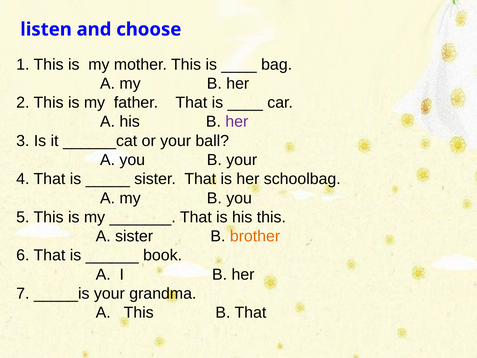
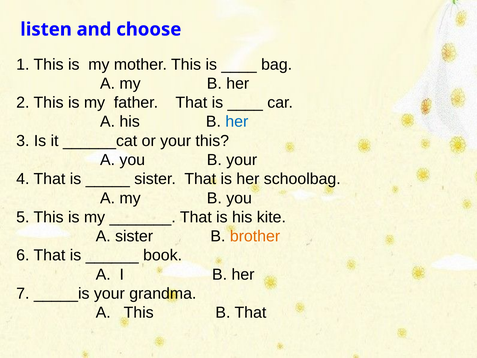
her colour: purple -> blue (237, 122)
your ball: ball -> this (212, 141)
his this: this -> kite (271, 217)
